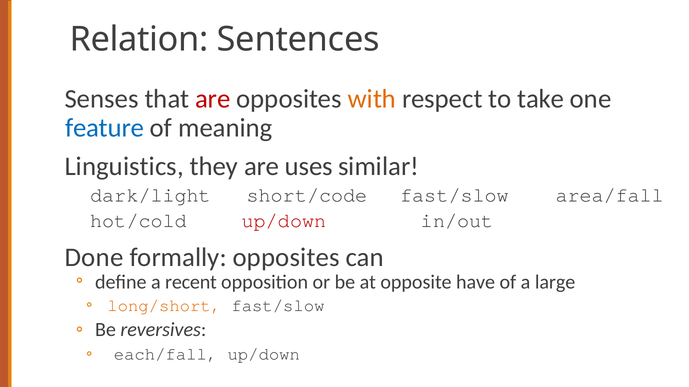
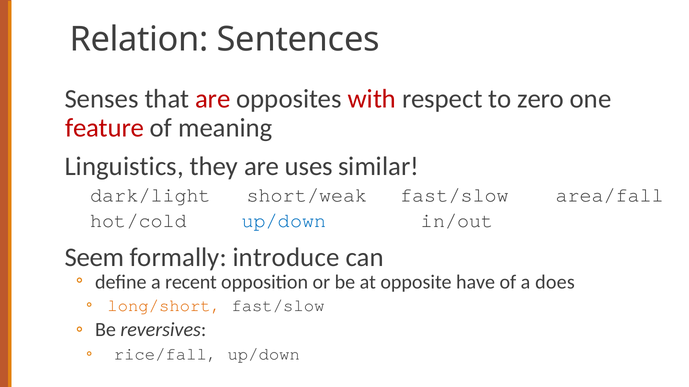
with colour: orange -> red (372, 99)
take: take -> zero (541, 99)
feature colour: blue -> red (105, 128)
short/code: short/code -> short/weak (307, 195)
up/down colour: red -> blue (284, 221)
Done: Done -> Seem (94, 258)
formally opposites: opposites -> introduce (286, 258)
large: large -> does (555, 282)
each/fall: each/fall -> rice/fall (165, 355)
